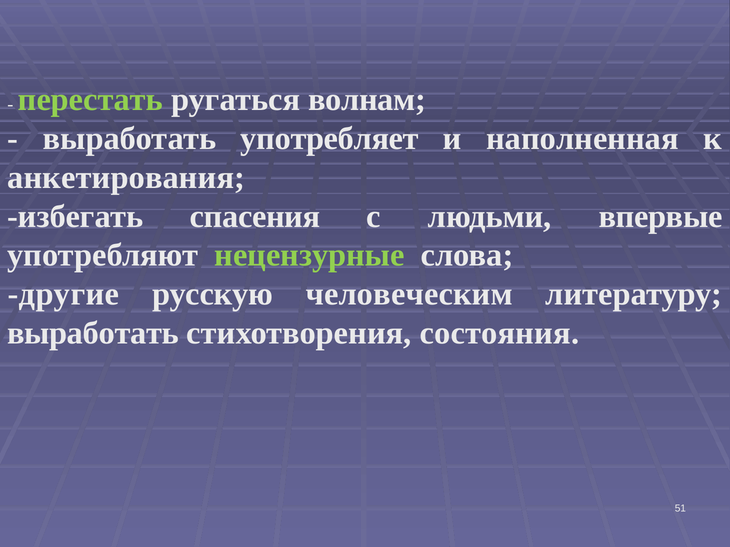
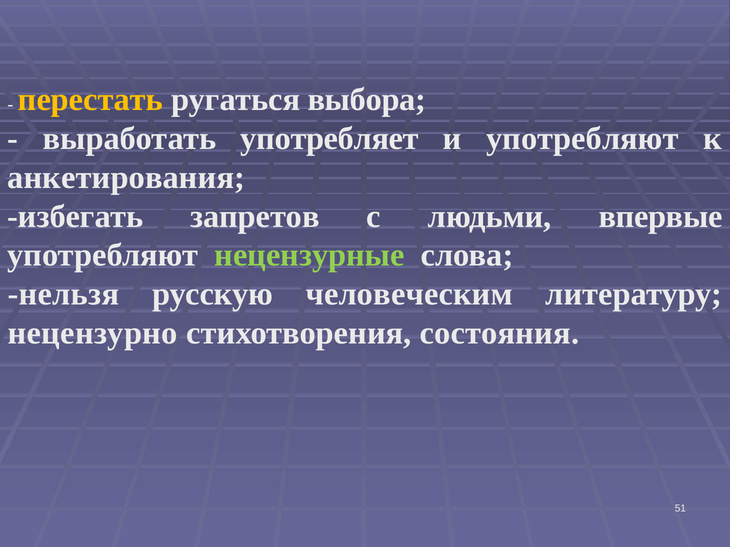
перестать colour: light green -> yellow (90, 100)
волнам: волнам -> выбора (367, 100)
и наполненная: наполненная -> употребляют (582, 139)
спасения: спасения -> запретов (255, 217)
другие: другие -> нельзя (63, 294)
выработать: выработать -> нецензурно (93, 333)
